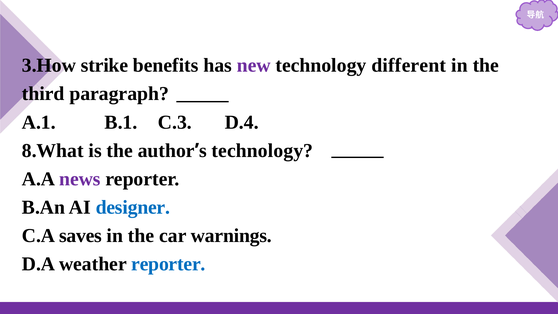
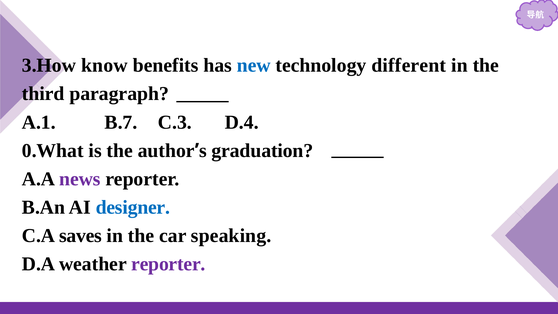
strike: strike -> know (104, 65)
new colour: purple -> blue (254, 65)
B.1: B.1 -> B.7 (121, 122)
8.What: 8.What -> 0.What (53, 150)
technology: technology -> graduation (262, 150)
warnings: warnings -> speaking (231, 235)
reporter colour: blue -> purple (168, 264)
